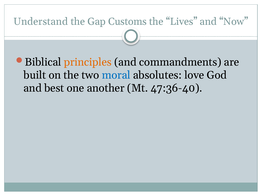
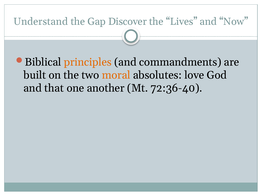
Customs: Customs -> Discover (127, 22)
moral colour: blue -> orange (116, 75)
best: best -> that (54, 88)
47:36-40: 47:36-40 -> 72:36-40 (176, 88)
